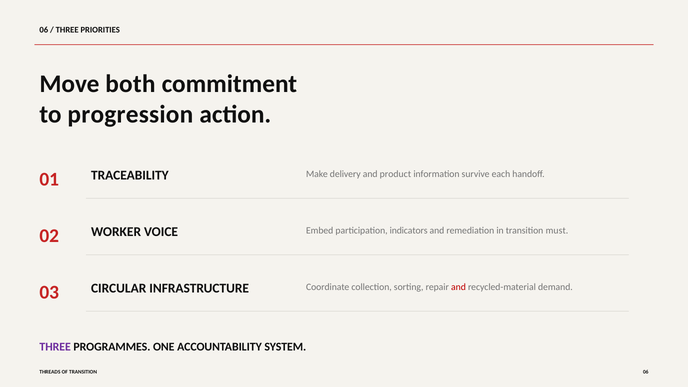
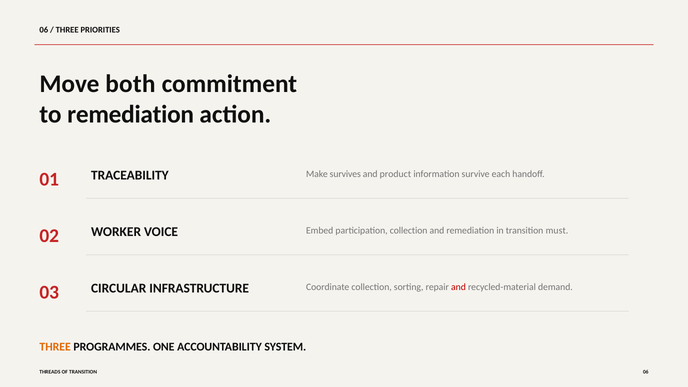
to progression: progression -> remediation (131, 114)
delivery: delivery -> survives (345, 174)
participation indicators: indicators -> collection (409, 230)
THREE colour: purple -> orange (55, 347)
